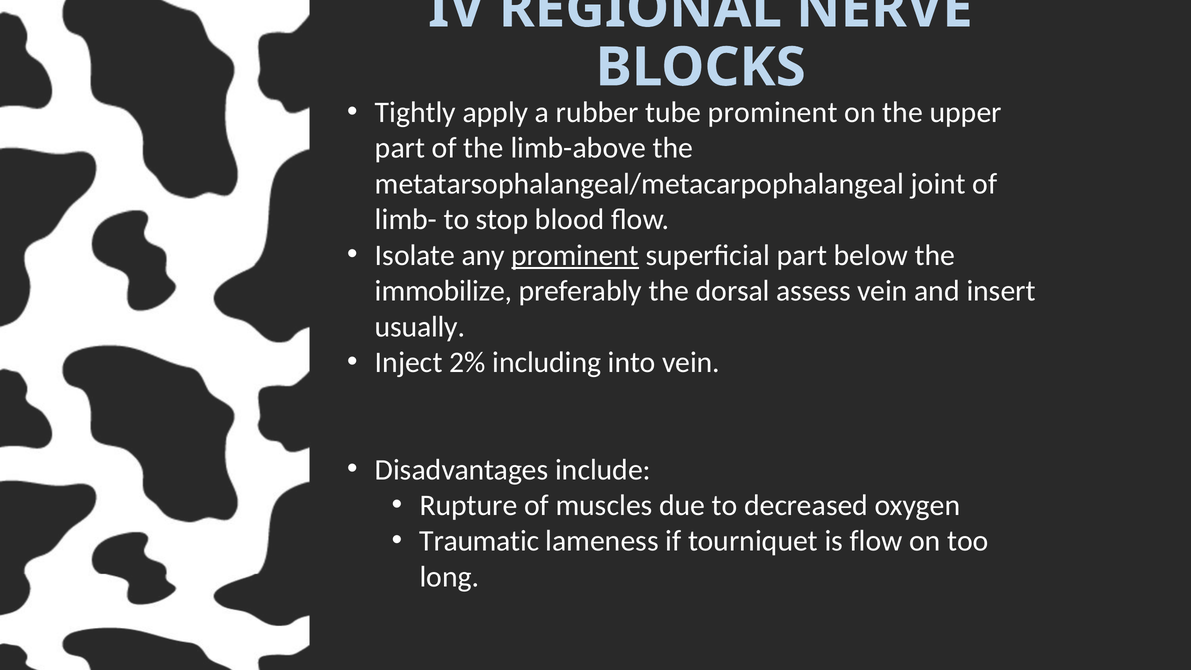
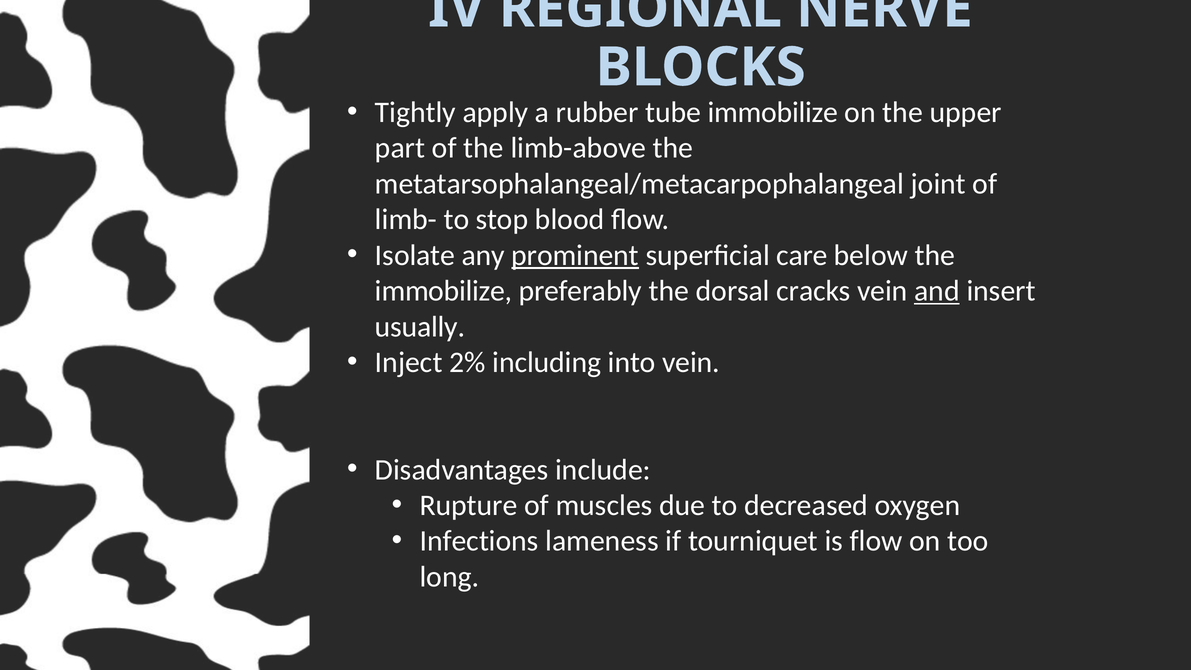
prominent: prominent -> immobilize (773, 112)
superficial part: part -> care (802, 255)
assess: assess -> cracks (814, 291)
and underline: none -> present (937, 291)
Traumatic: Traumatic -> Infections (479, 541)
